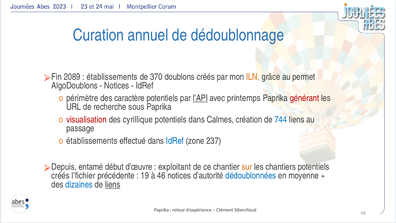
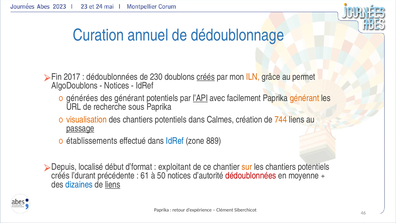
2089: 2089 -> 2017 (72, 77)
établissements: établissements -> dédoublonnées (112, 77)
370: 370 -> 230 (156, 77)
créés underline: none -> present (206, 77)
périmètre: périmètre -> générées (82, 98)
des caractère: caractère -> générant (129, 98)
printemps: printemps -> facilement (244, 98)
générant colour: red -> orange (304, 98)
visualisation colour: red -> orange (86, 119)
des cyrillique: cyrillique -> chantiers (138, 119)
744 colour: blue -> orange (281, 119)
passage underline: none -> present (80, 128)
237: 237 -> 889 (214, 141)
entamé: entamé -> localisé (91, 167)
d’œuvre: d’œuvre -> d’format (139, 167)
l’fichier: l’fichier -> l’durant (84, 176)
19: 19 -> 61 (145, 176)
à 46: 46 -> 50 (161, 176)
dédoublonnées colour: blue -> red (251, 176)
